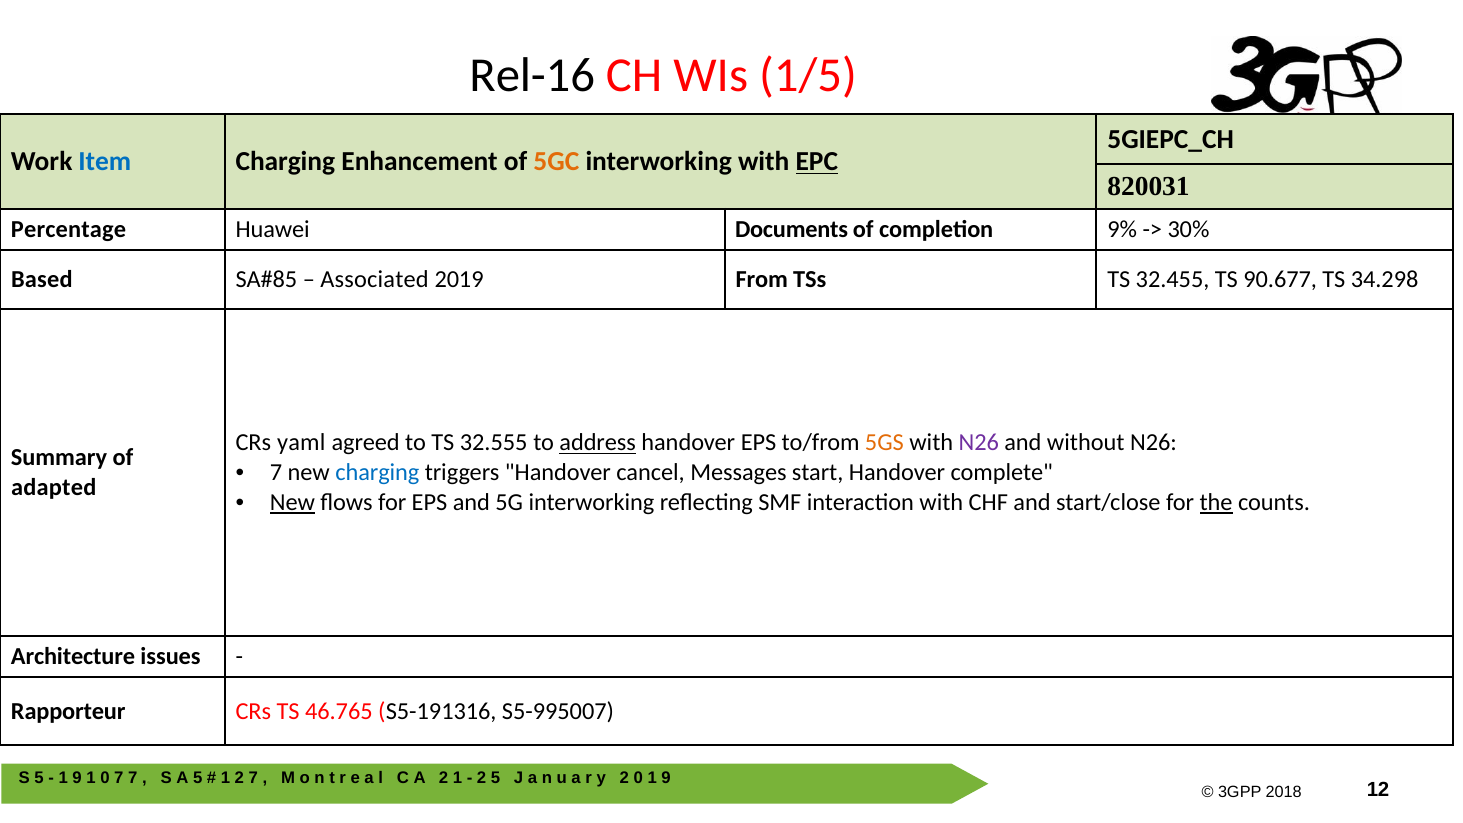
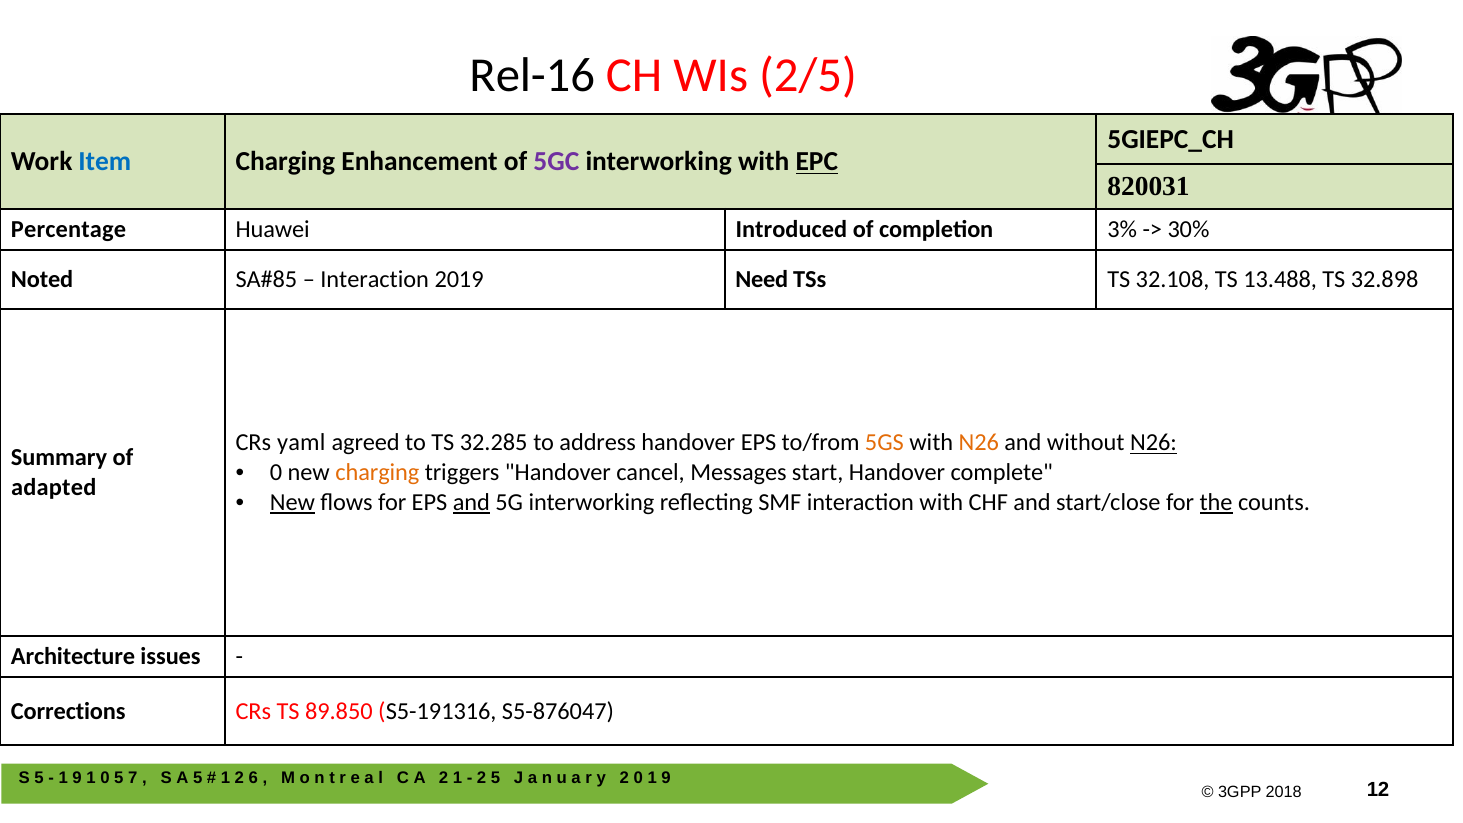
1/5: 1/5 -> 2/5 (808, 76)
5GC colour: orange -> purple (556, 162)
Documents: Documents -> Introduced (791, 230)
9%: 9% -> 3% (1122, 230)
Based: Based -> Noted (42, 280)
Associated: Associated -> Interaction (375, 280)
From: From -> Need (762, 280)
32.455: 32.455 -> 32.108 (1173, 280)
90.677: 90.677 -> 13.488 (1280, 280)
34.298: 34.298 -> 32.898 (1385, 280)
32.555: 32.555 -> 32.285 (494, 443)
address underline: present -> none (598, 443)
N26 colour: purple -> orange (979, 443)
N26 underline: none -> present (1153, 443)
7: 7 -> 0 (276, 473)
charging colour: blue -> orange (377, 473)
and underline: none -> present (471, 502)
Rapporteur: Rapporteur -> Corrections (68, 711)
46.765: 46.765 -> 89.850 (339, 711)
S5-995007: S5-995007 -> S5-876047 (558, 711)
7: 7 -> 5 (119, 777)
7: 7 -> 6 (253, 777)
